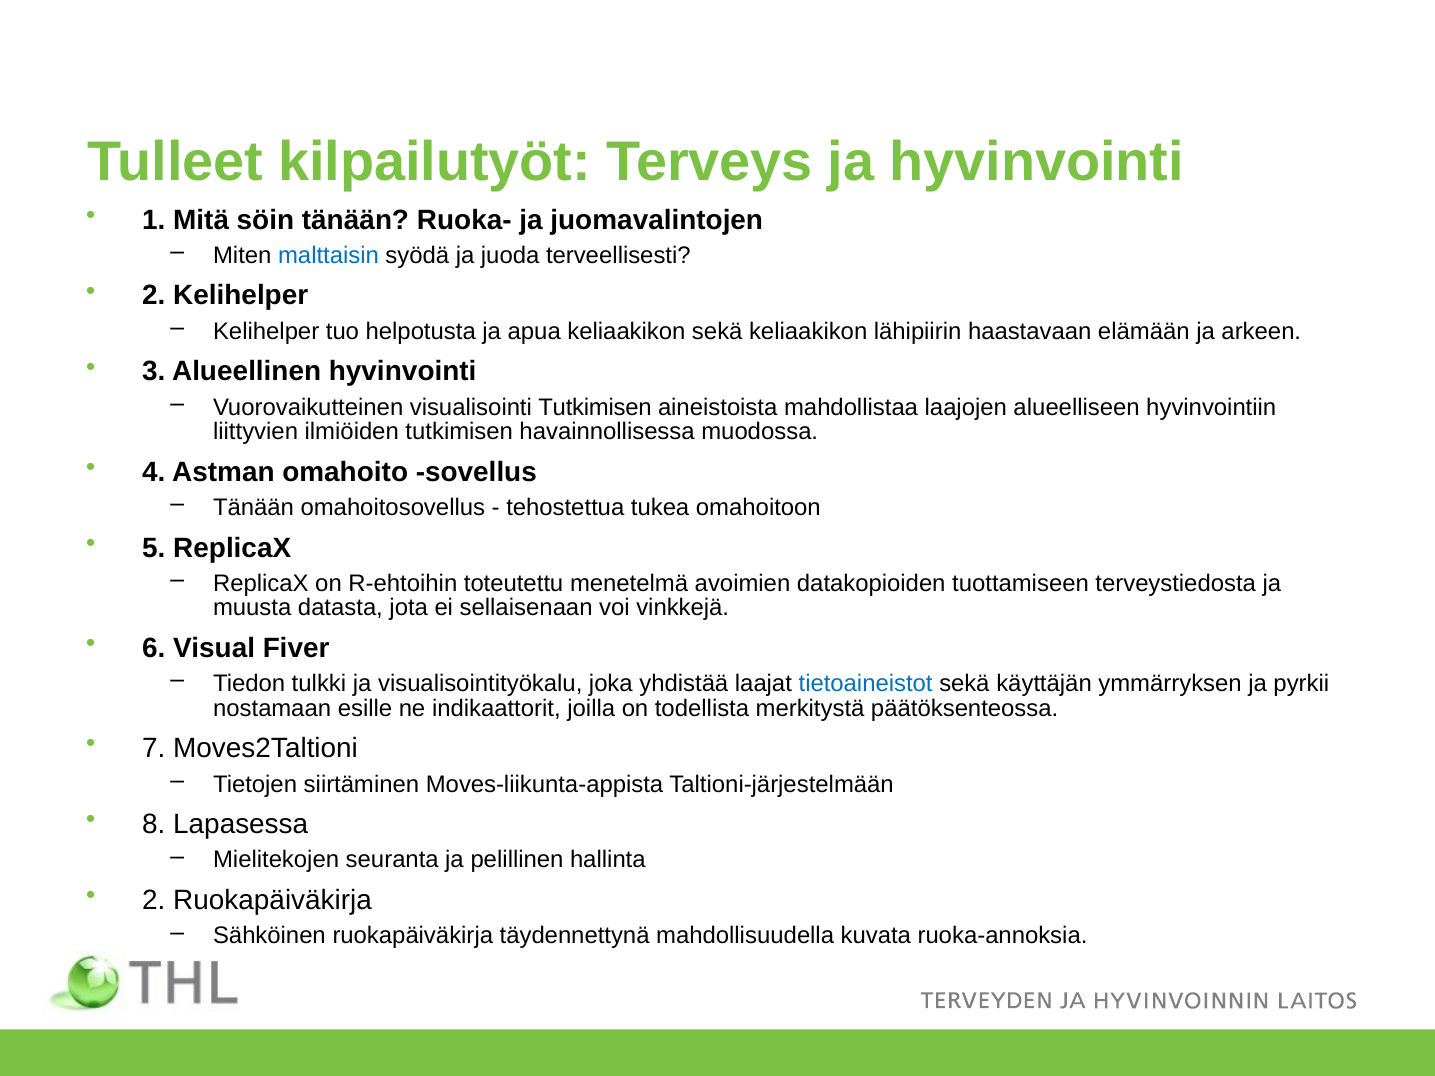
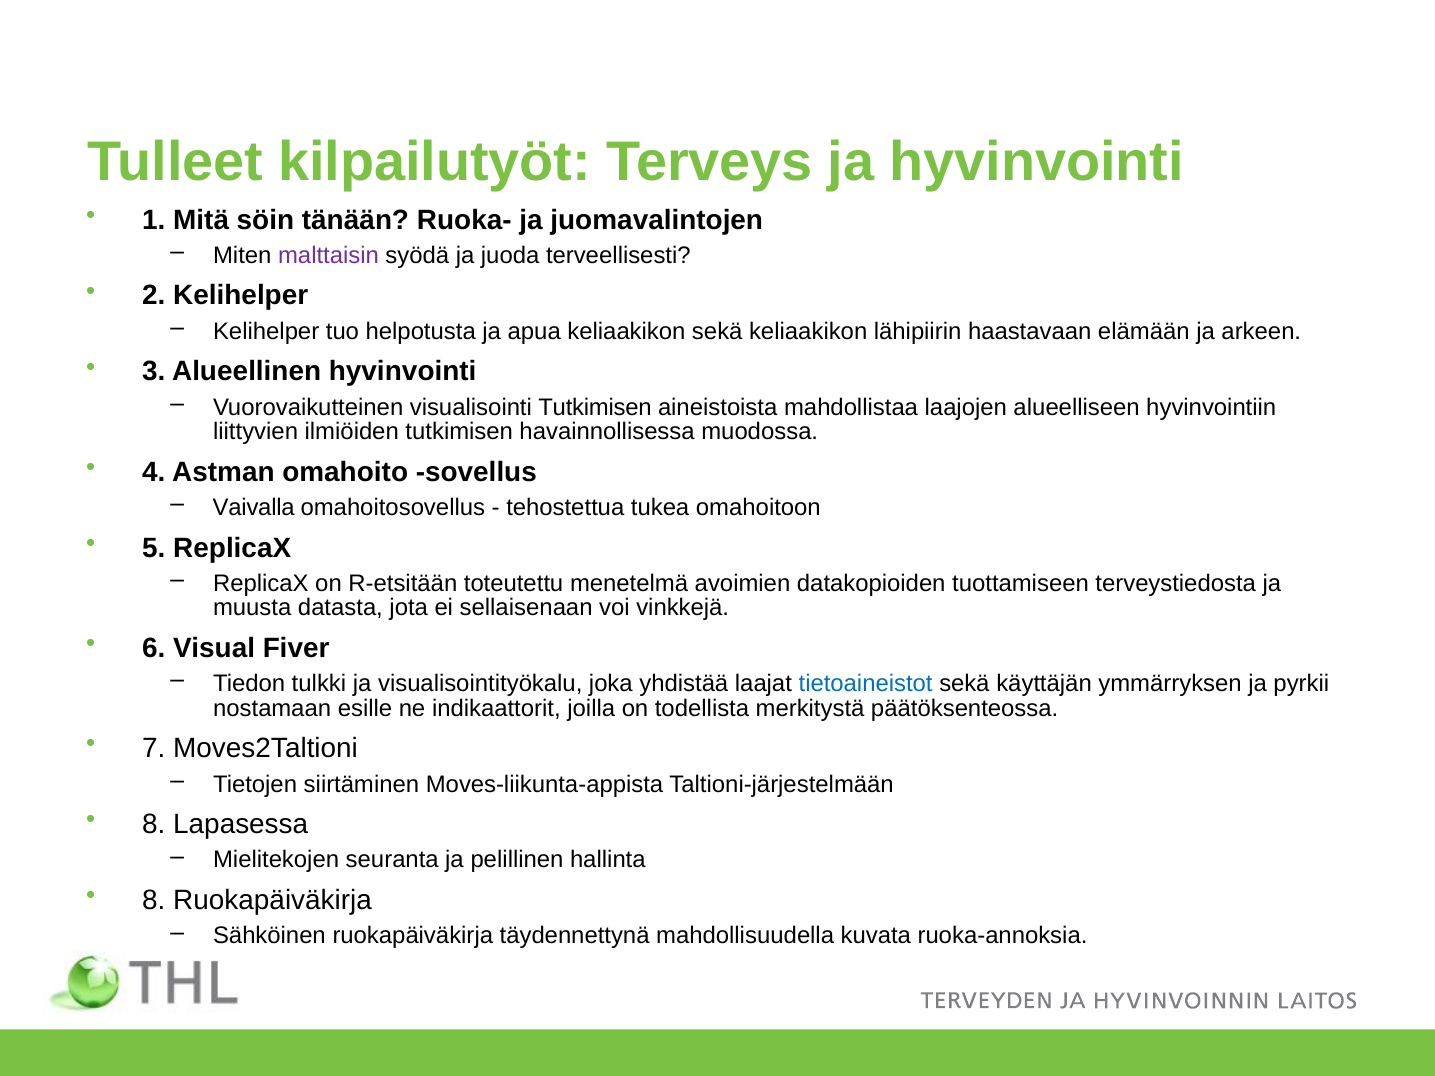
malttaisin colour: blue -> purple (329, 255)
Tänään: Tänään -> Vaivalla (254, 508)
R-ehtoihin: R-ehtoihin -> R-etsitään (403, 584)
2: 2 -> 8 (154, 900)
